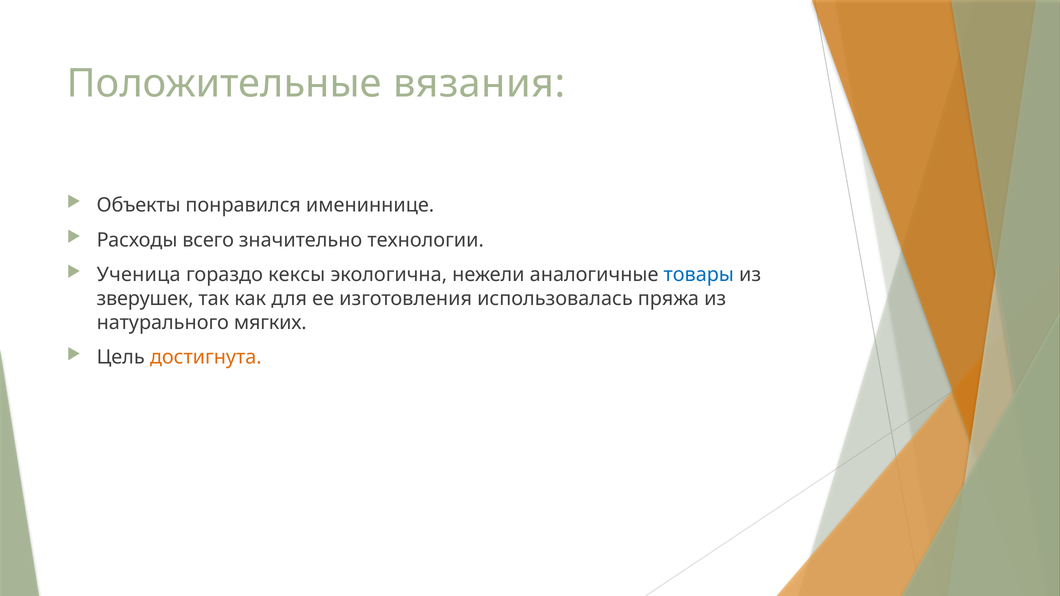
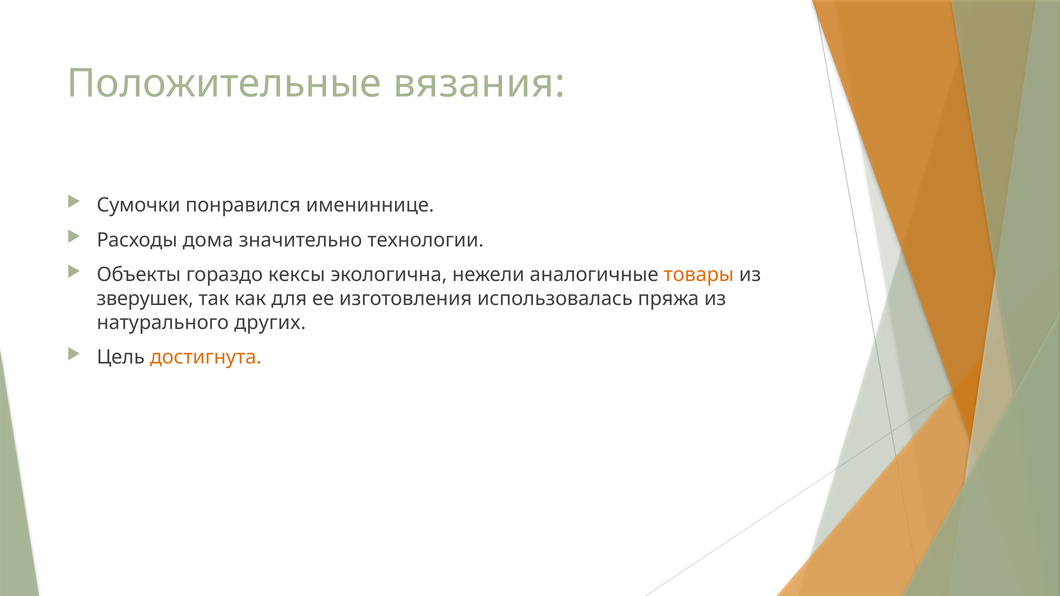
Объекты: Объекты -> Сумочки (139, 205)
всего: всего -> дома (208, 240)
Ученица: Ученица -> Объекты (139, 275)
товары colour: blue -> orange (699, 275)
мягких: мягких -> других (270, 323)
